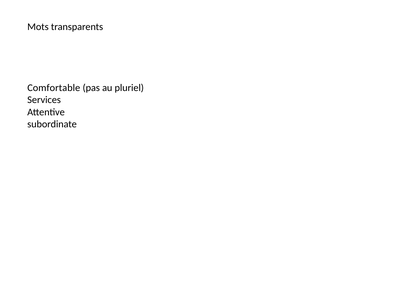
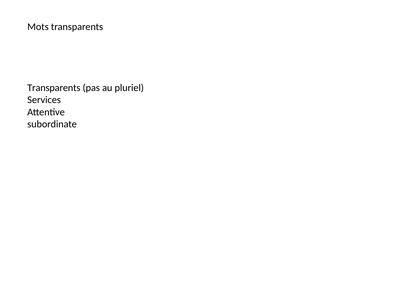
Comfortable: Comfortable -> Transparents (54, 88)
